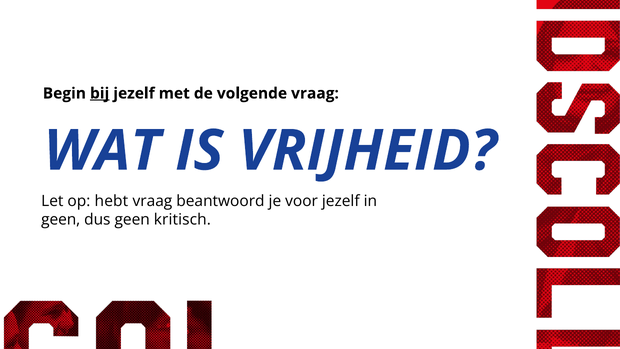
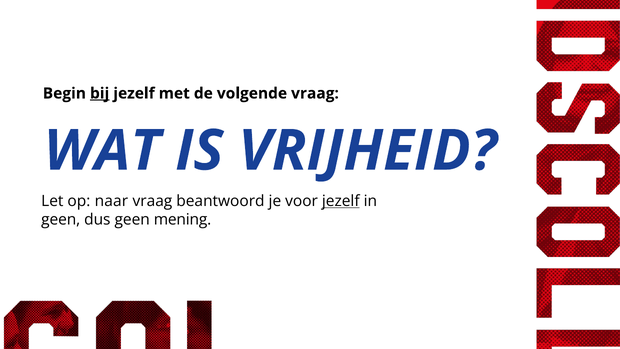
hebt: hebt -> naar (111, 201)
jezelf underline: none -> present (341, 201)
kritisch: kritisch -> mening (183, 220)
